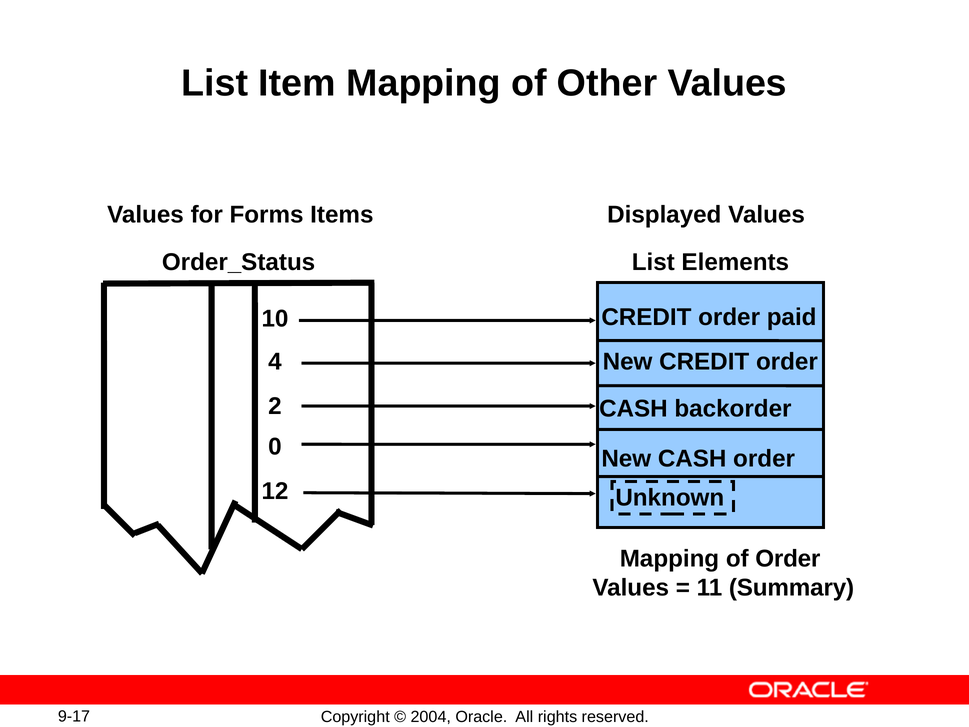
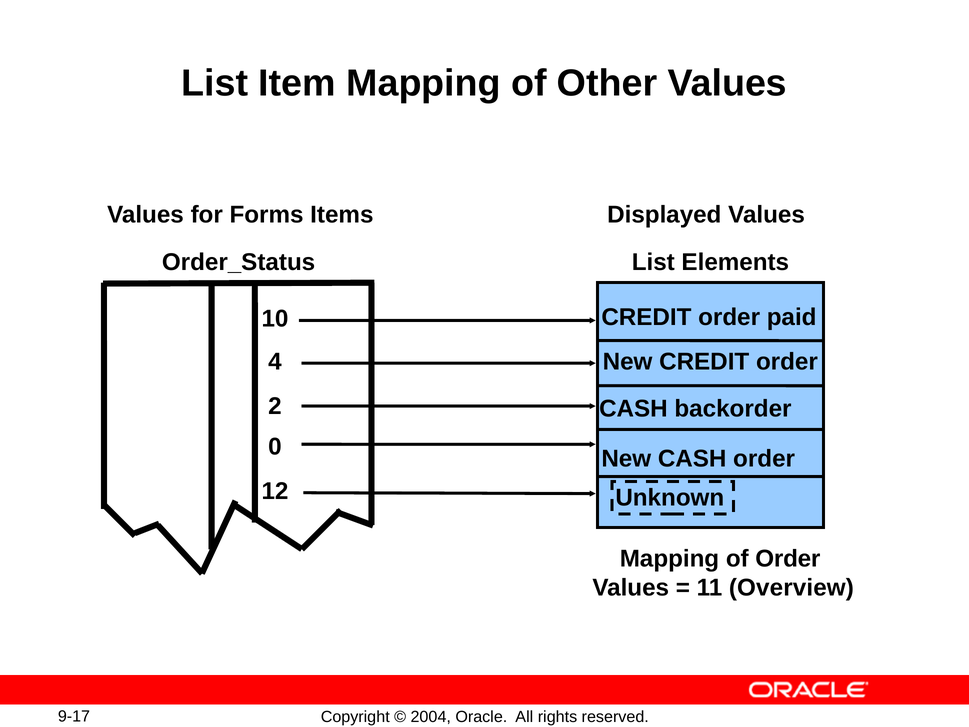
Summary: Summary -> Overview (791, 588)
